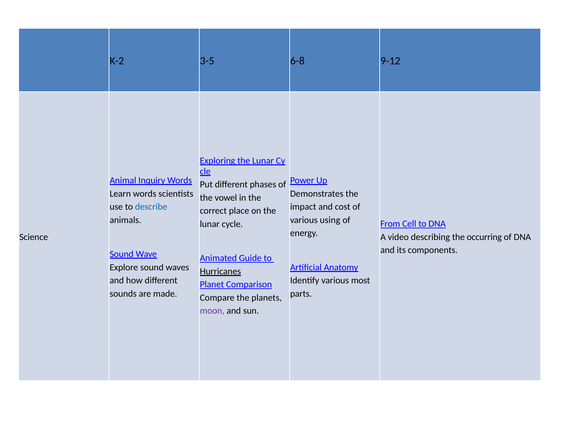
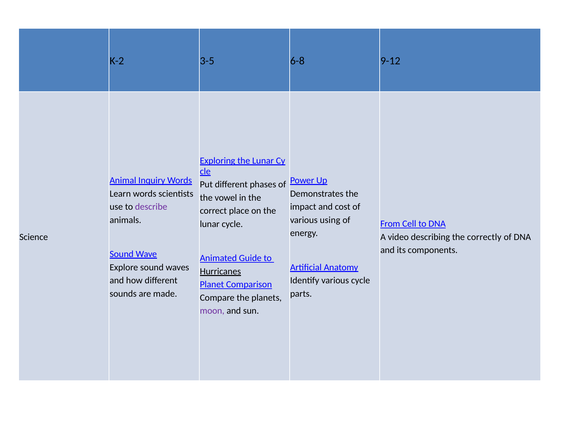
describe colour: blue -> purple (151, 207)
occurring: occurring -> correctly (484, 237)
various most: most -> cycle (361, 280)
